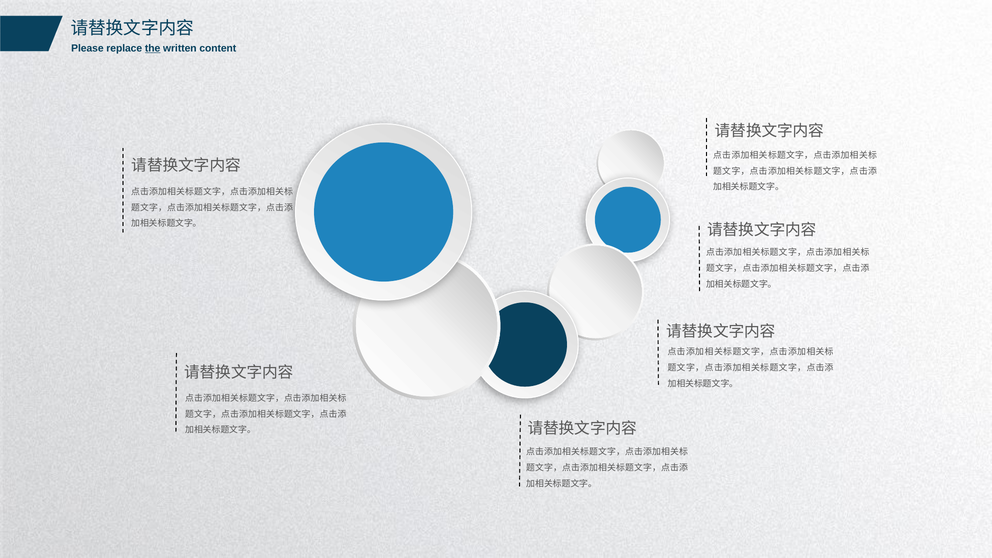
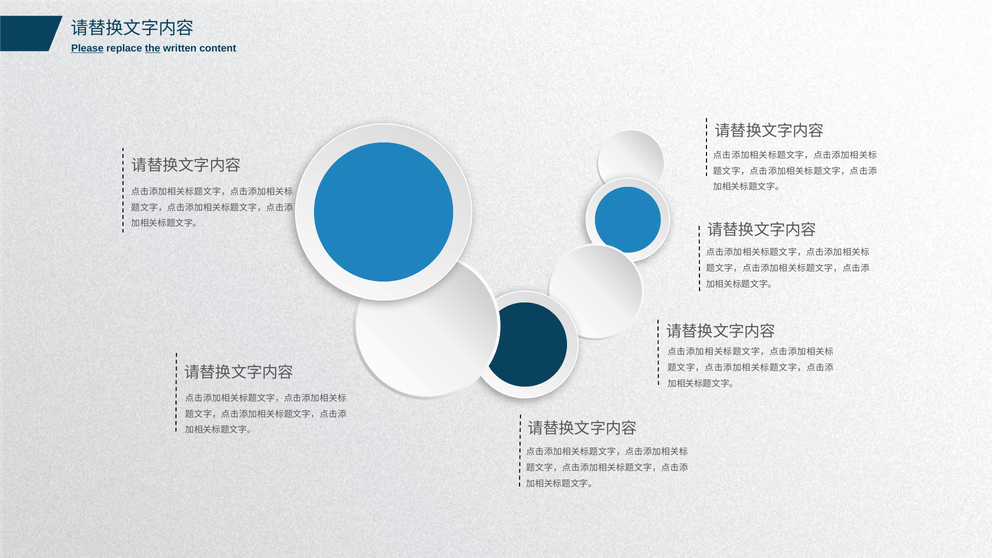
Please underline: none -> present (87, 48)
